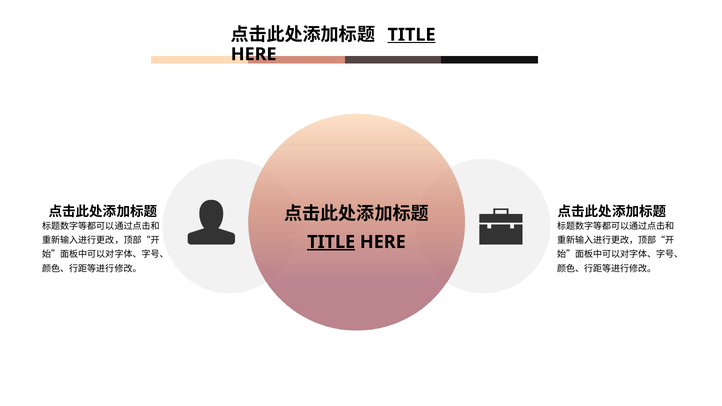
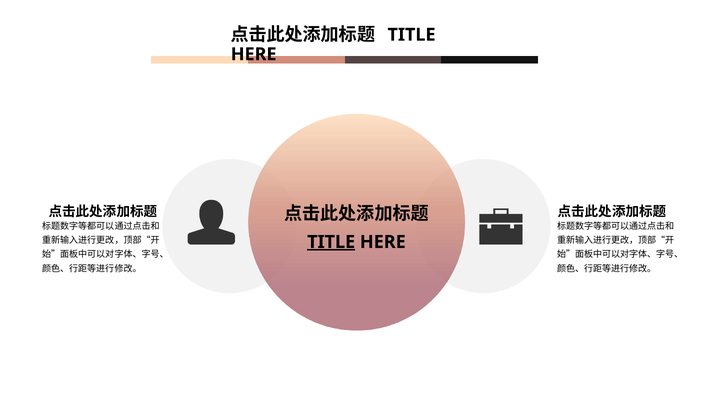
TITLE underline: present -> none (412, 35)
